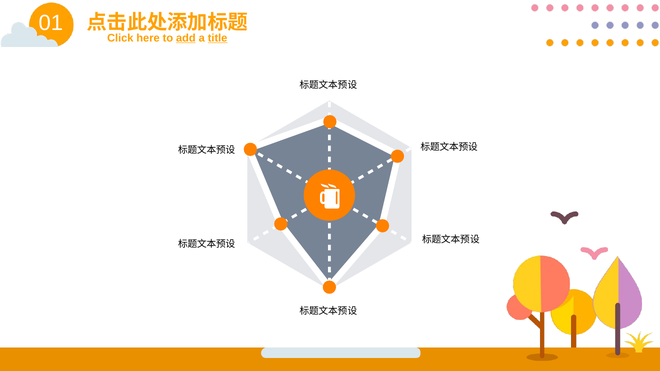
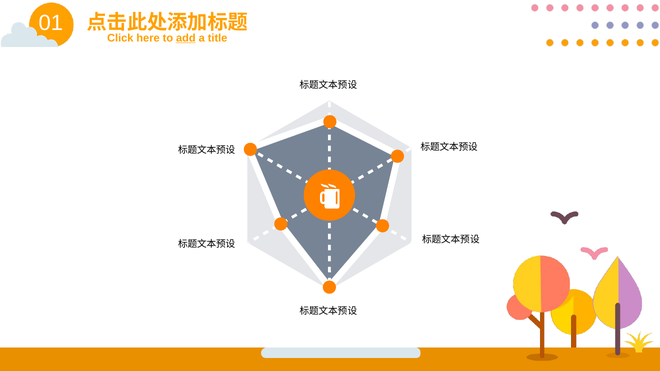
title underline: present -> none (218, 38)
